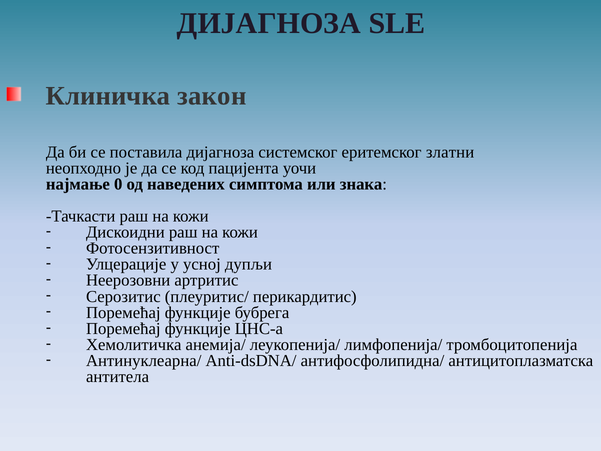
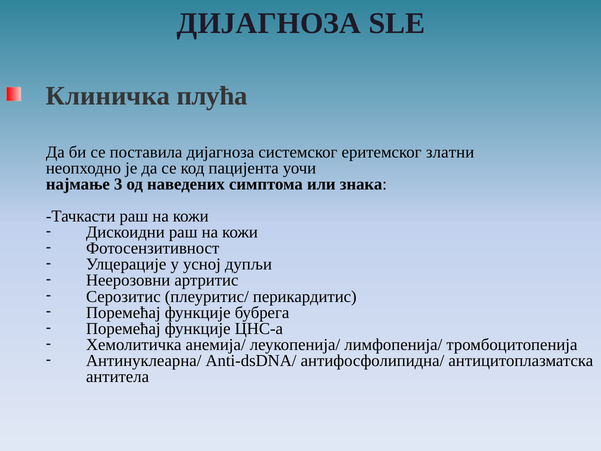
закон: закон -> плућа (212, 96)
0: 0 -> 3 (118, 184)
